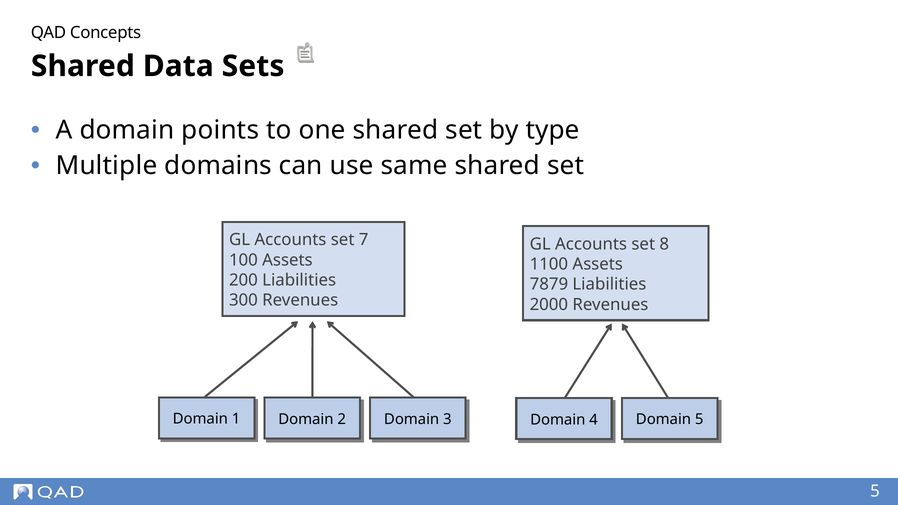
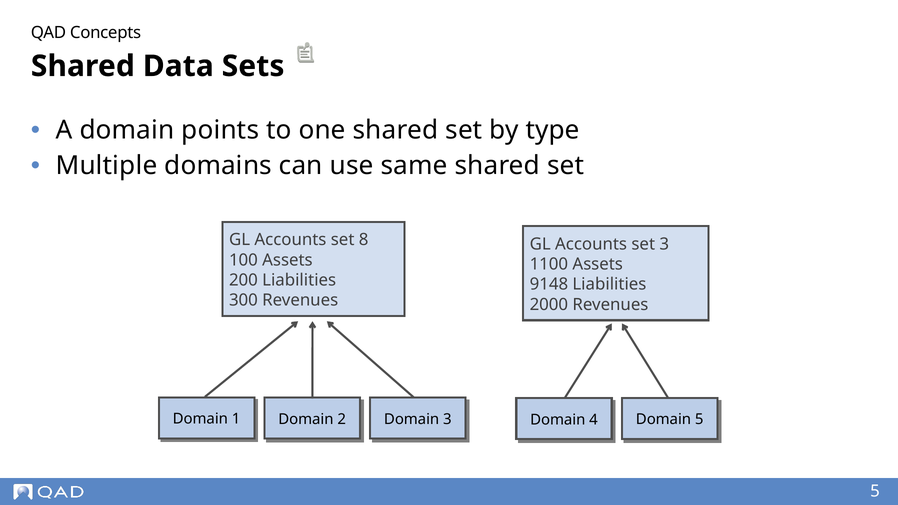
7: 7 -> 8 (364, 240)
set 8: 8 -> 3 (664, 244)
7879: 7879 -> 9148 (549, 284)
